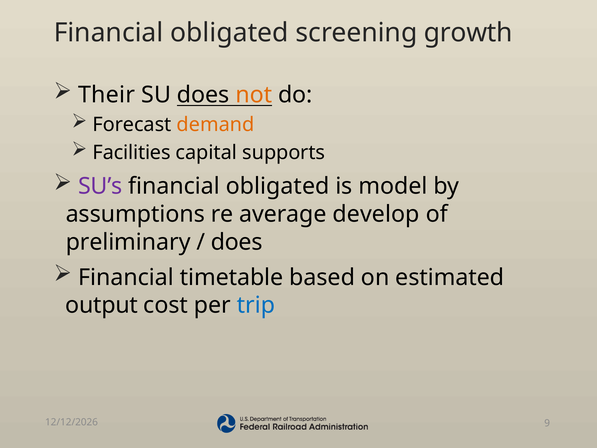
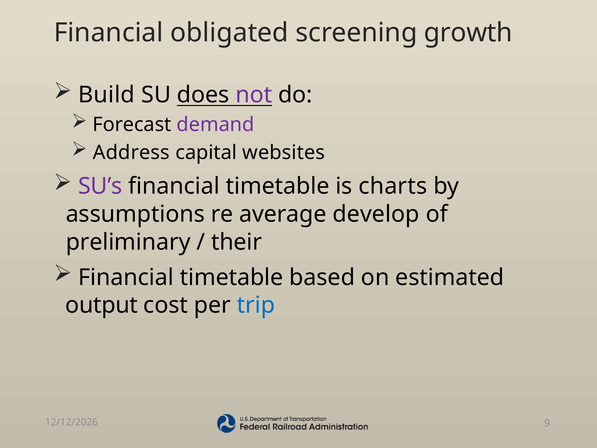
Their: Their -> Build (107, 95)
not colour: orange -> purple (254, 95)
demand colour: orange -> purple (216, 125)
Facilities: Facilities -> Address (131, 153)
supports: supports -> websites (284, 153)
obligated: obligated -> timetable (278, 186)
model: model -> charts (393, 186)
does: does -> their (237, 242)
